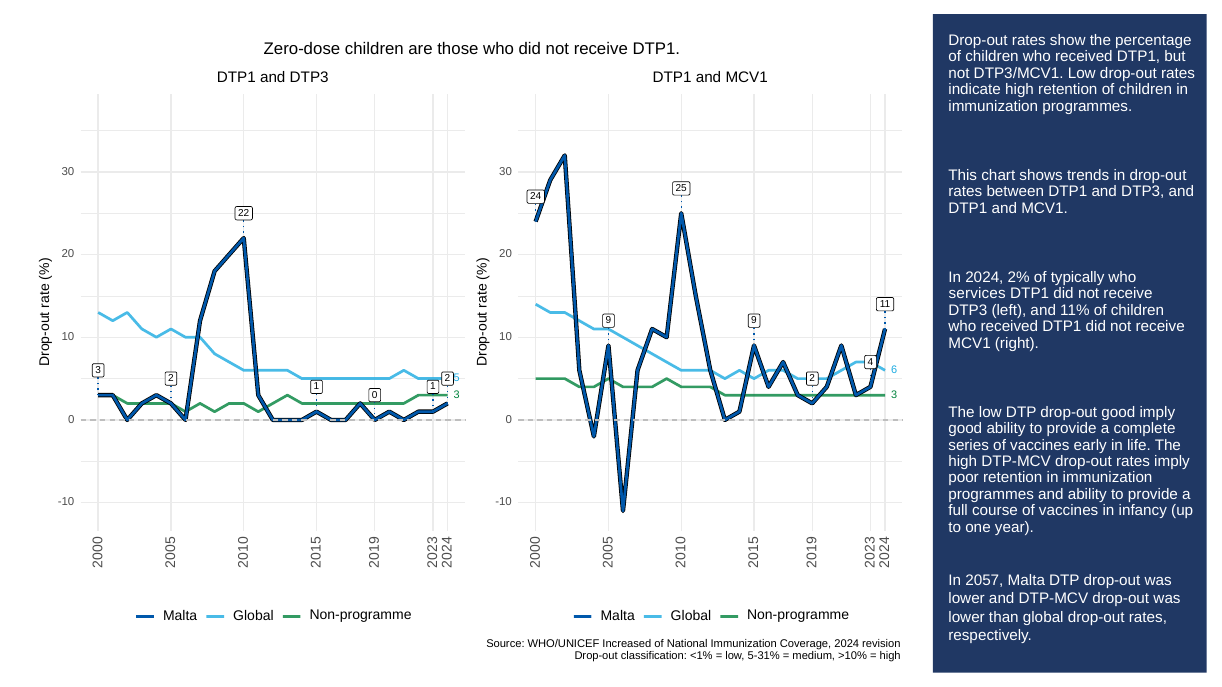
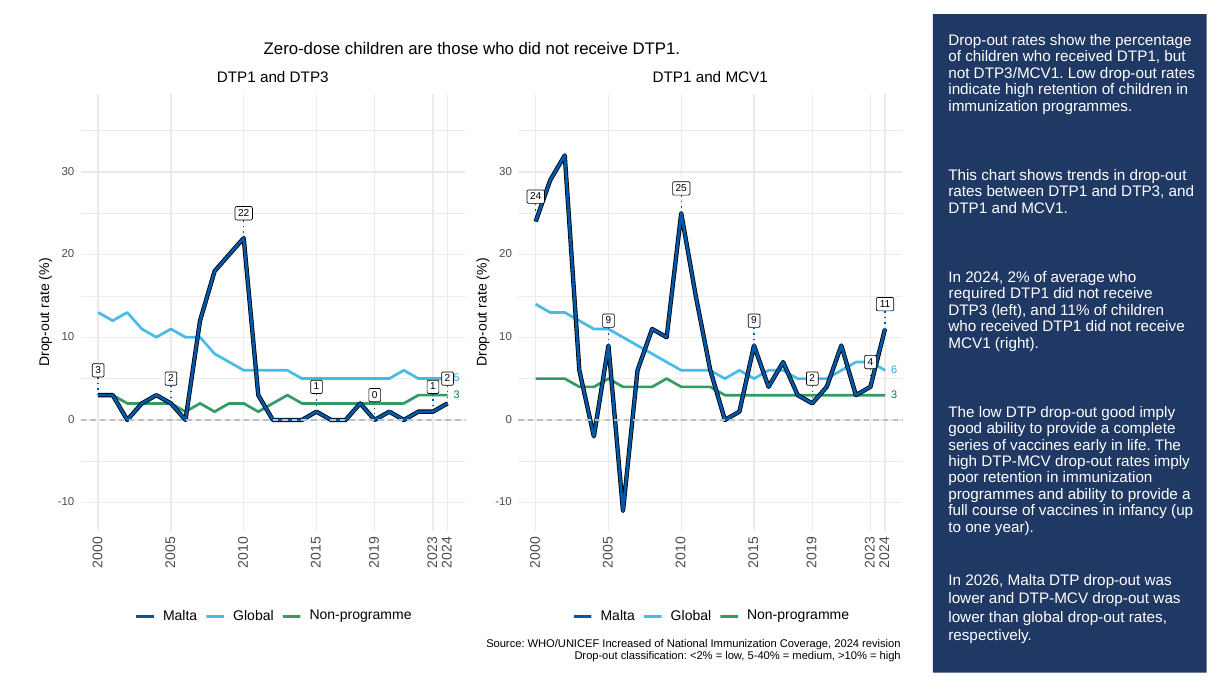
typically: typically -> average (1078, 277)
services: services -> required (977, 294)
2057: 2057 -> 2026 (984, 581)
<1%: <1% -> <2% (701, 656)
5-31%: 5-31% -> 5-40% (764, 656)
